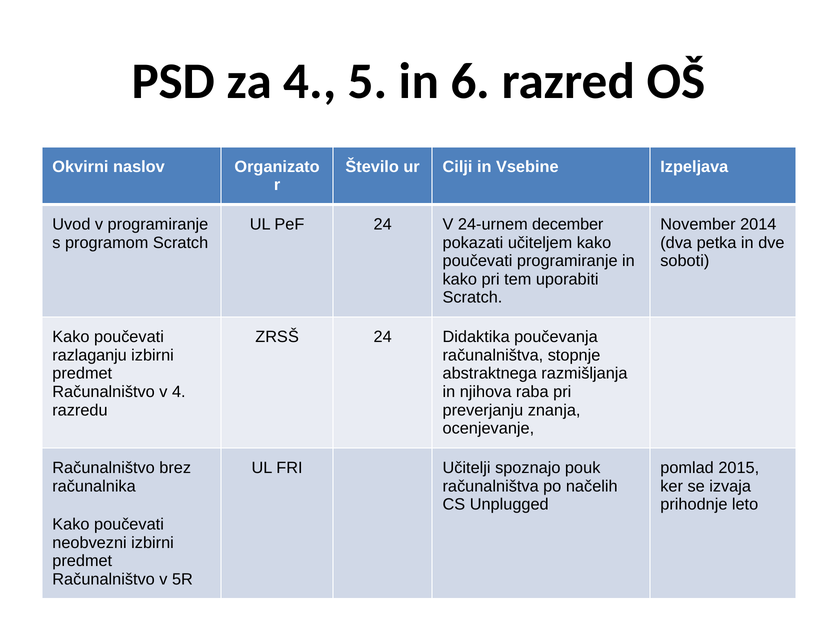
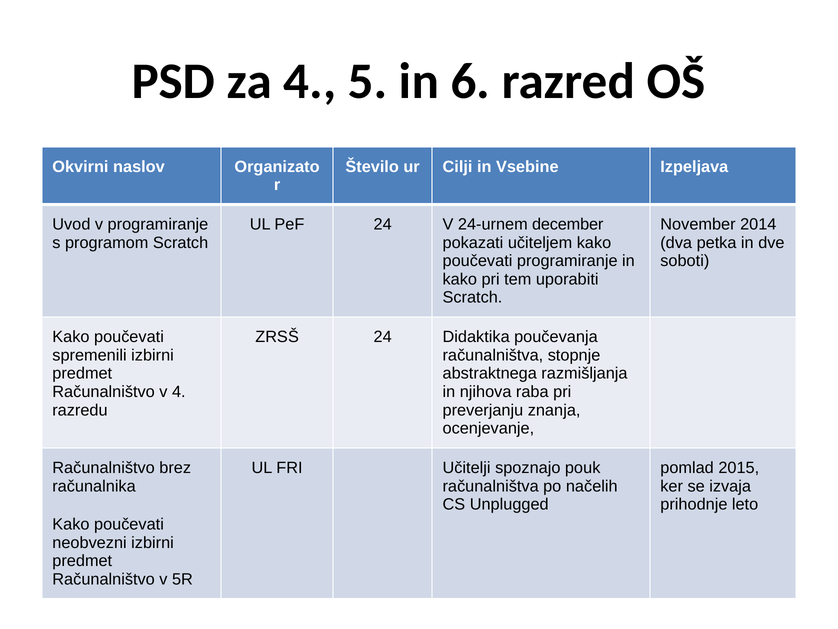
razlaganju: razlaganju -> spremenili (90, 355)
